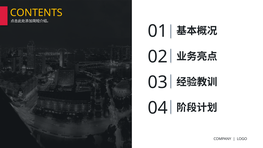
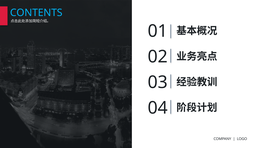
CONTENTS colour: yellow -> light blue (36, 13)
